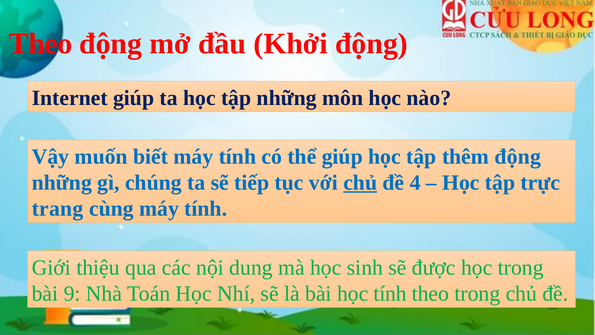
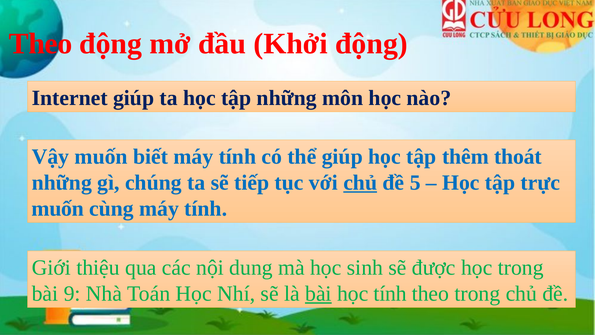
thêm động: động -> thoát (518, 156)
4: 4 -> 5 (415, 182)
trang: trang -> muốn (58, 208)
bài underline: none -> present (318, 293)
